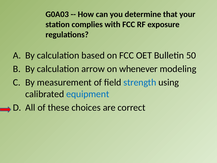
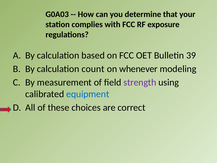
50: 50 -> 39 (191, 55)
arrow: arrow -> count (93, 69)
strength colour: blue -> purple (140, 82)
